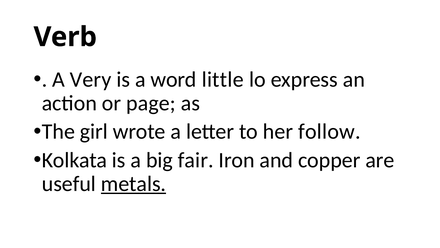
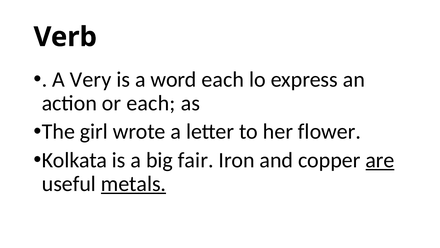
word little: little -> each (223, 79)
or page: page -> each (151, 103)
follow: follow -> flower (329, 131)
are underline: none -> present (380, 160)
